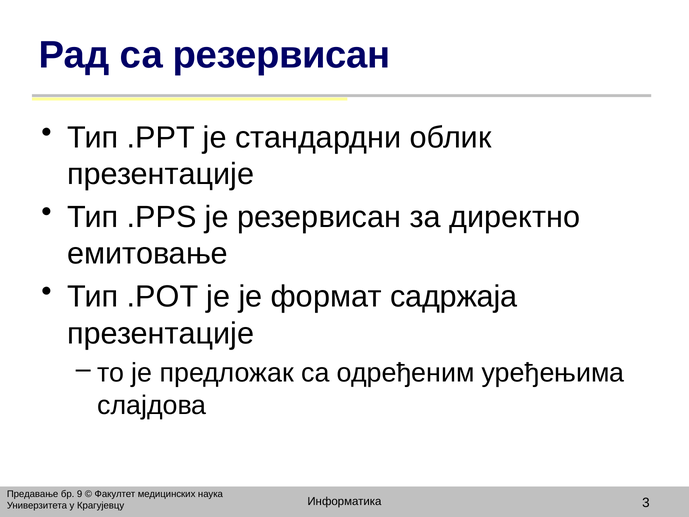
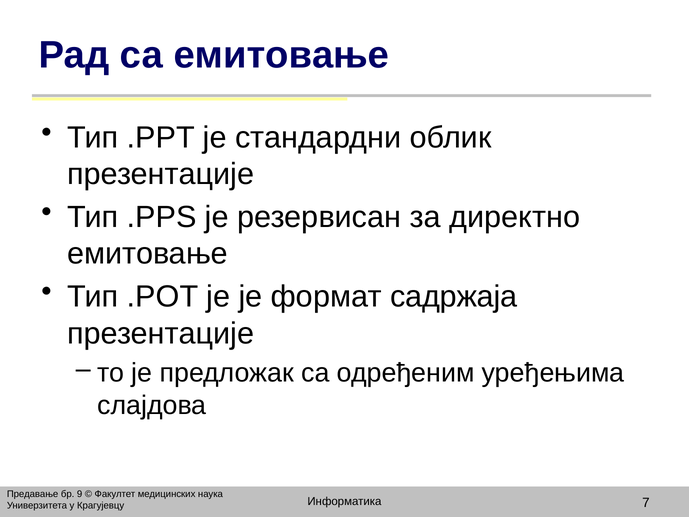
са резервисан: резервисан -> емитовање (281, 55)
3: 3 -> 7 (646, 503)
